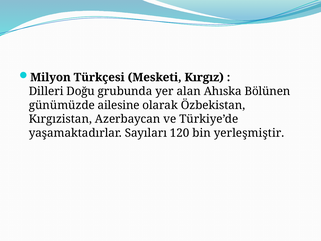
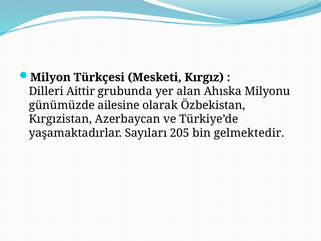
Doğu: Doğu -> Aittir (81, 91)
Bölünen: Bölünen -> Milyonu (267, 91)
120: 120 -> 205 (180, 133)
yerleşmiştir: yerleşmiştir -> gelmektedir (249, 133)
